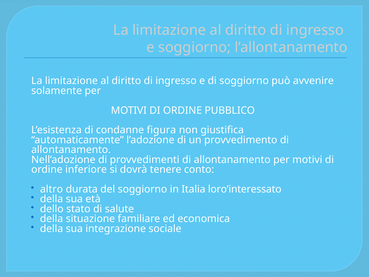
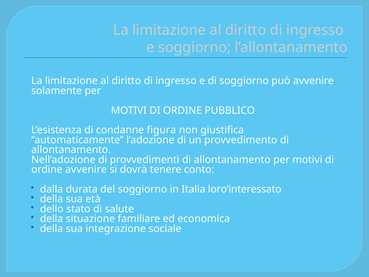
ordine inferiore: inferiore -> avvenire (86, 169)
altro: altro -> dalla (52, 189)
